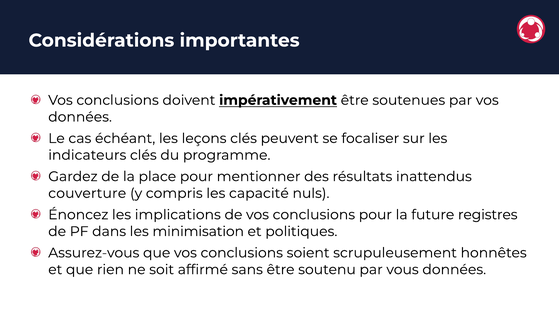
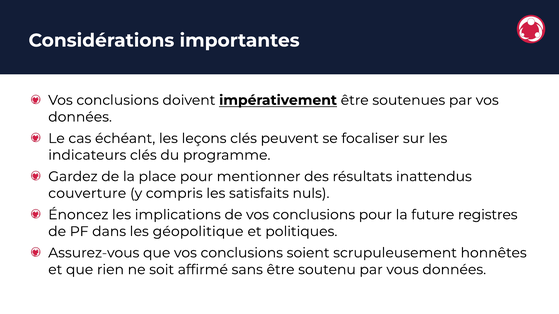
capacité: capacité -> satisfaits (259, 194)
minimisation: minimisation -> géopolitique (198, 232)
